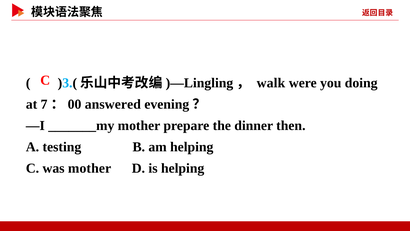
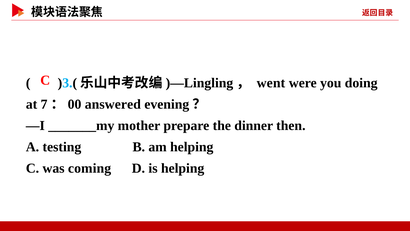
walk: walk -> went (271, 83)
was mother: mother -> coming (90, 168)
